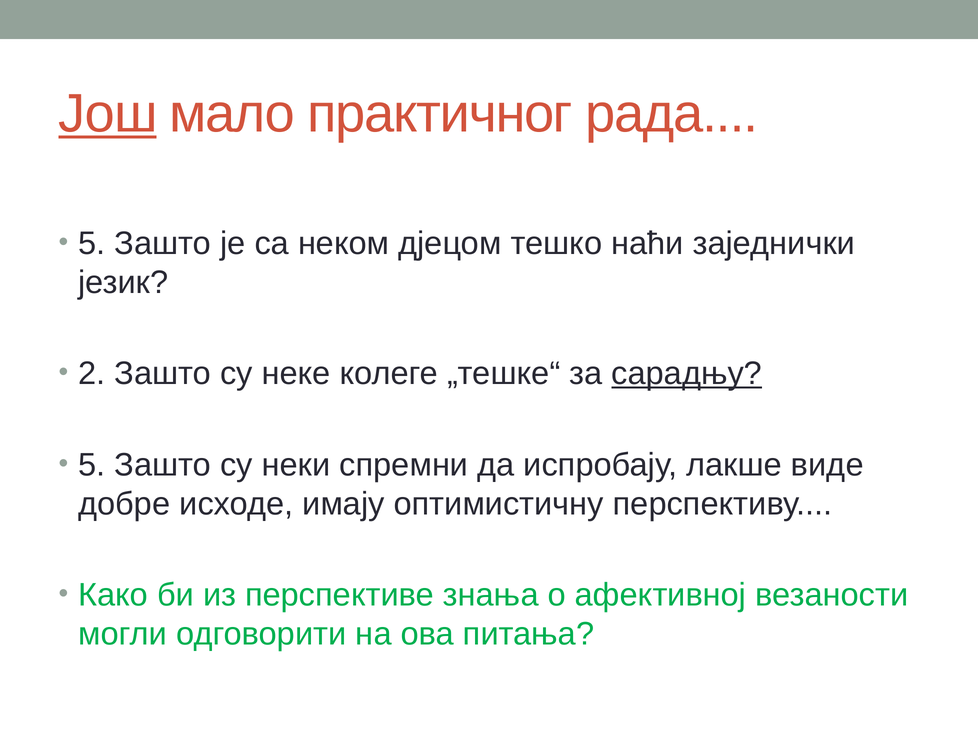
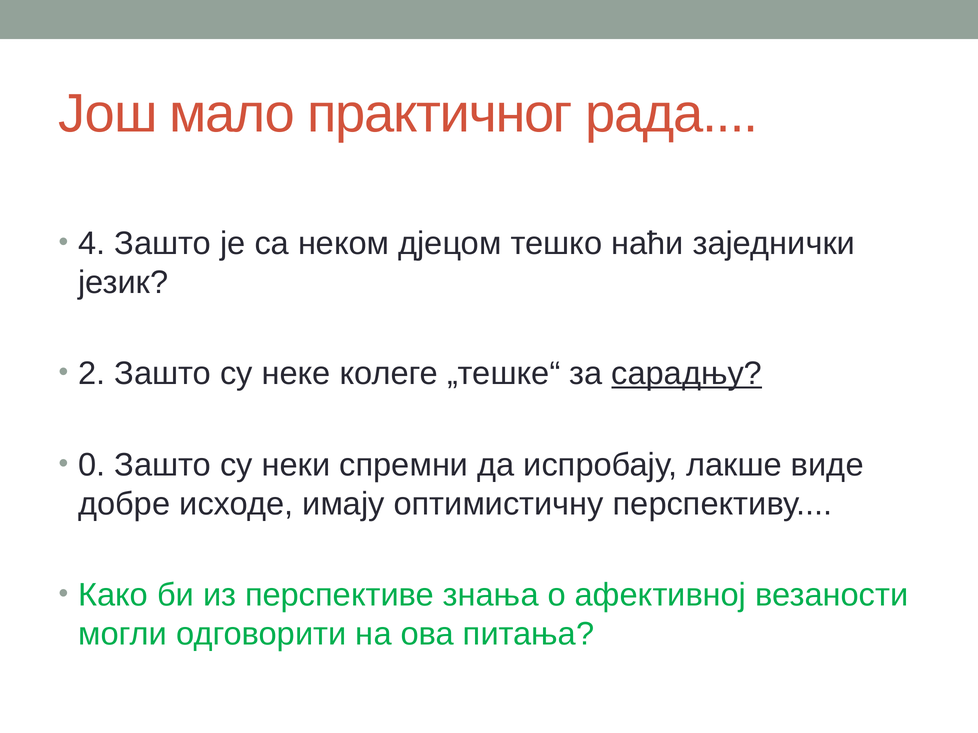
Још underline: present -> none (108, 114)
5: 5 -> 4 (92, 244)
5: 5 -> 0 (92, 465)
